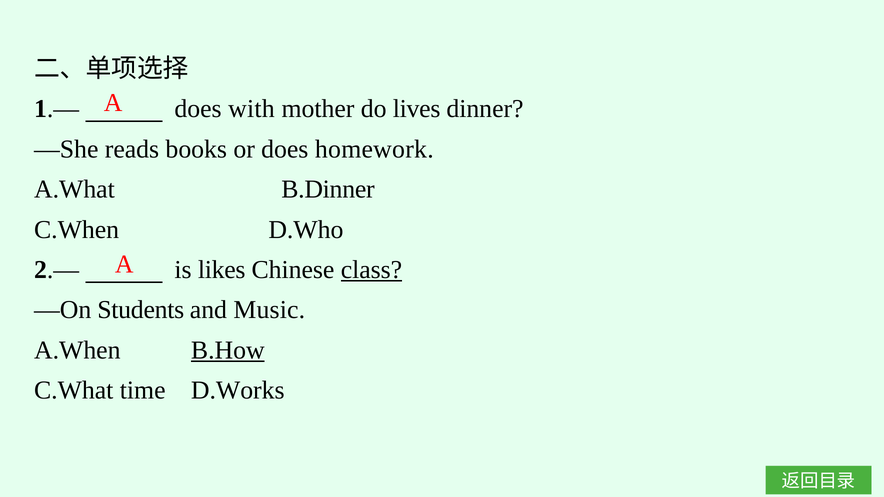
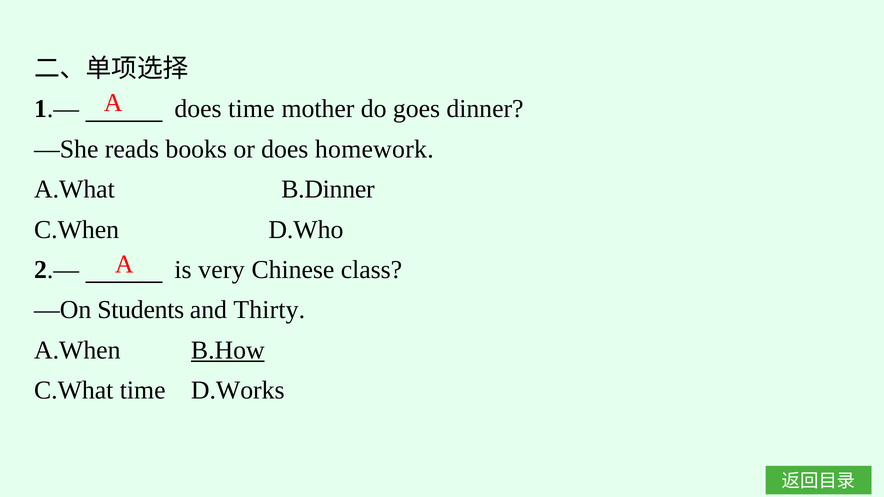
does with: with -> time (251, 109)
lives: lives -> goes (417, 109)
likes: likes -> very (221, 270)
class underline: present -> none (371, 270)
Music: Music -> Thirty (269, 310)
